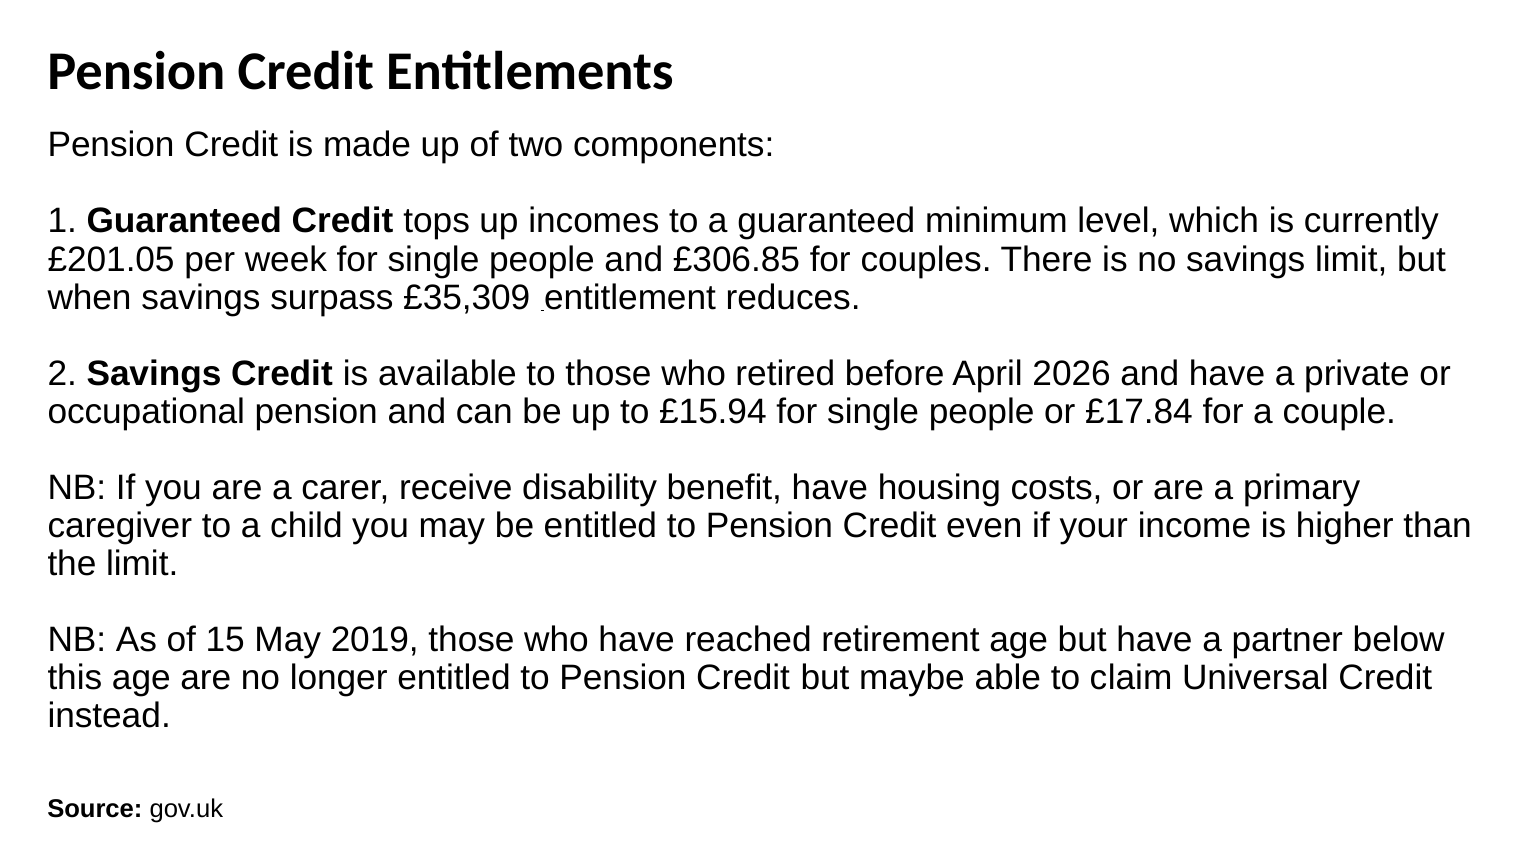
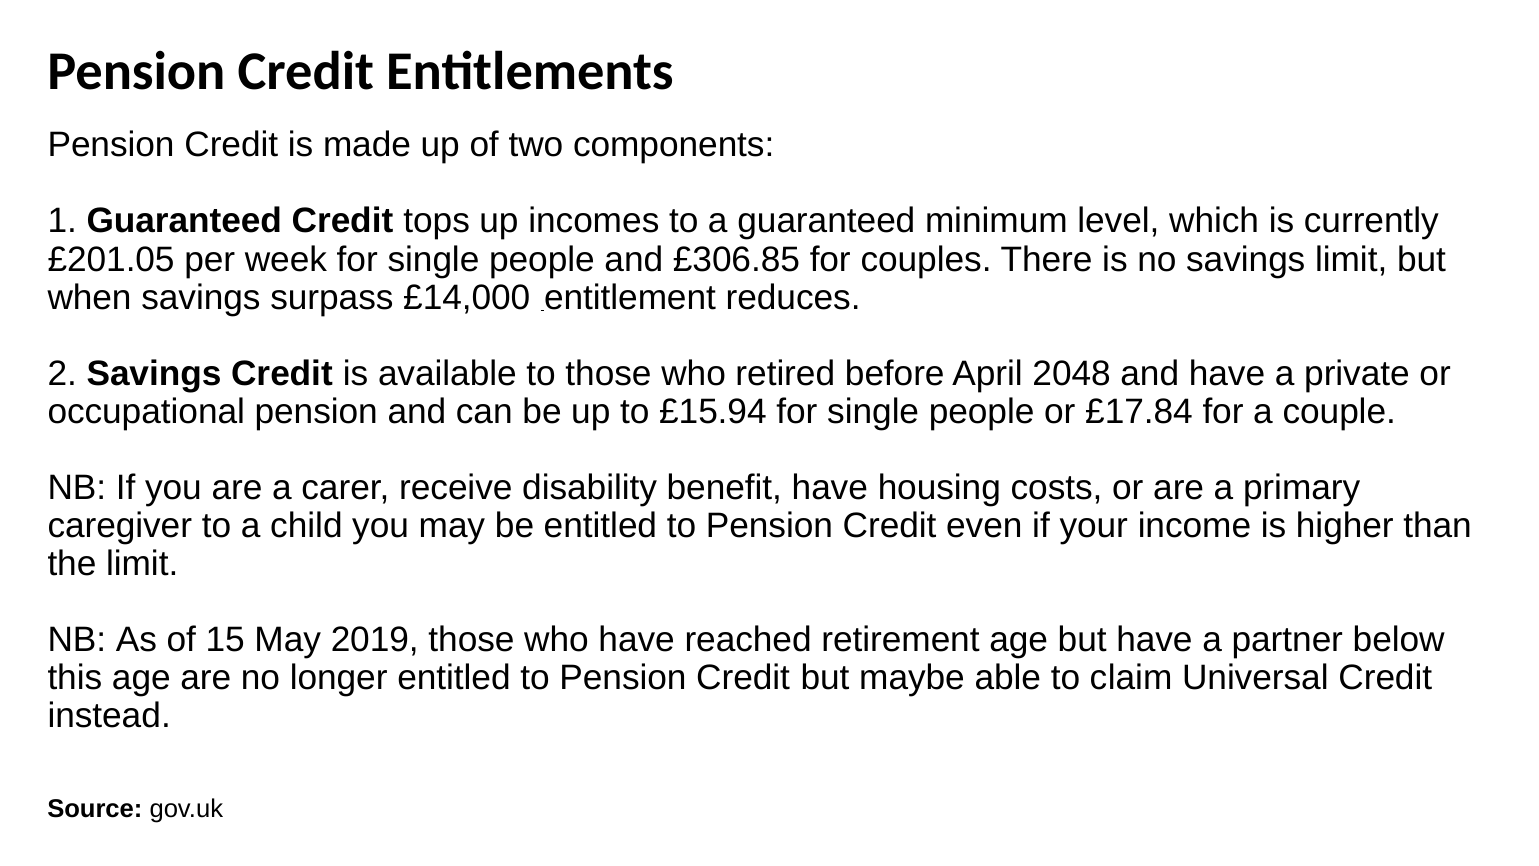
£35,309: £35,309 -> £14,000 (467, 297)
2026: 2026 -> 2048 (1072, 373)
